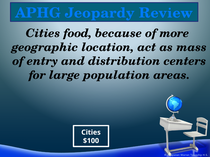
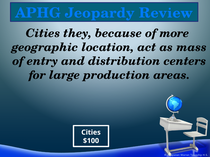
food: food -> they (78, 33)
population: population -> production (117, 75)
